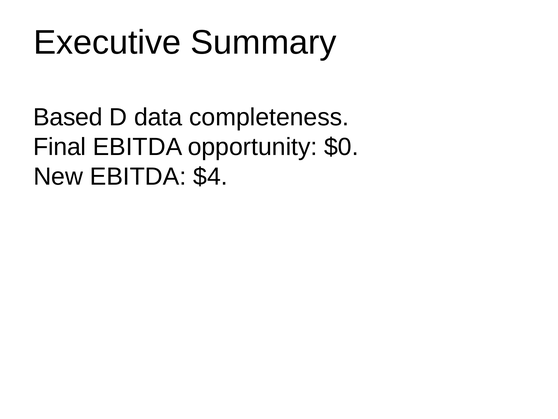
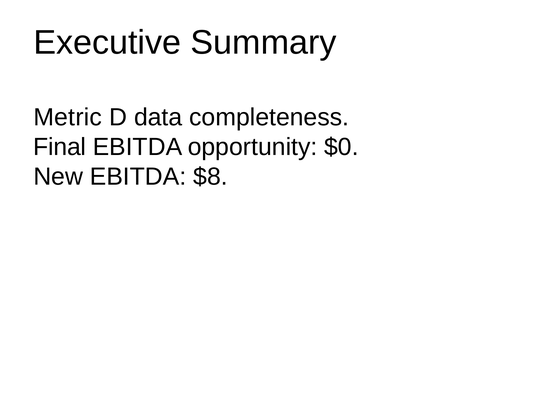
Based: Based -> Metric (68, 117)
$4: $4 -> $8 (211, 177)
